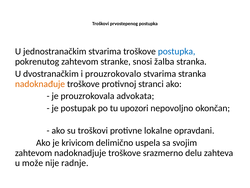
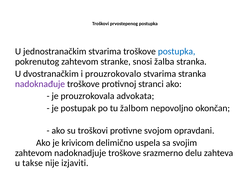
nadoknađuje colour: orange -> purple (40, 84)
upozori: upozori -> žalbom (134, 108)
lokalne: lokalne -> svojom (158, 130)
može: može -> takse (33, 163)
radnje: radnje -> izjaviti (75, 163)
